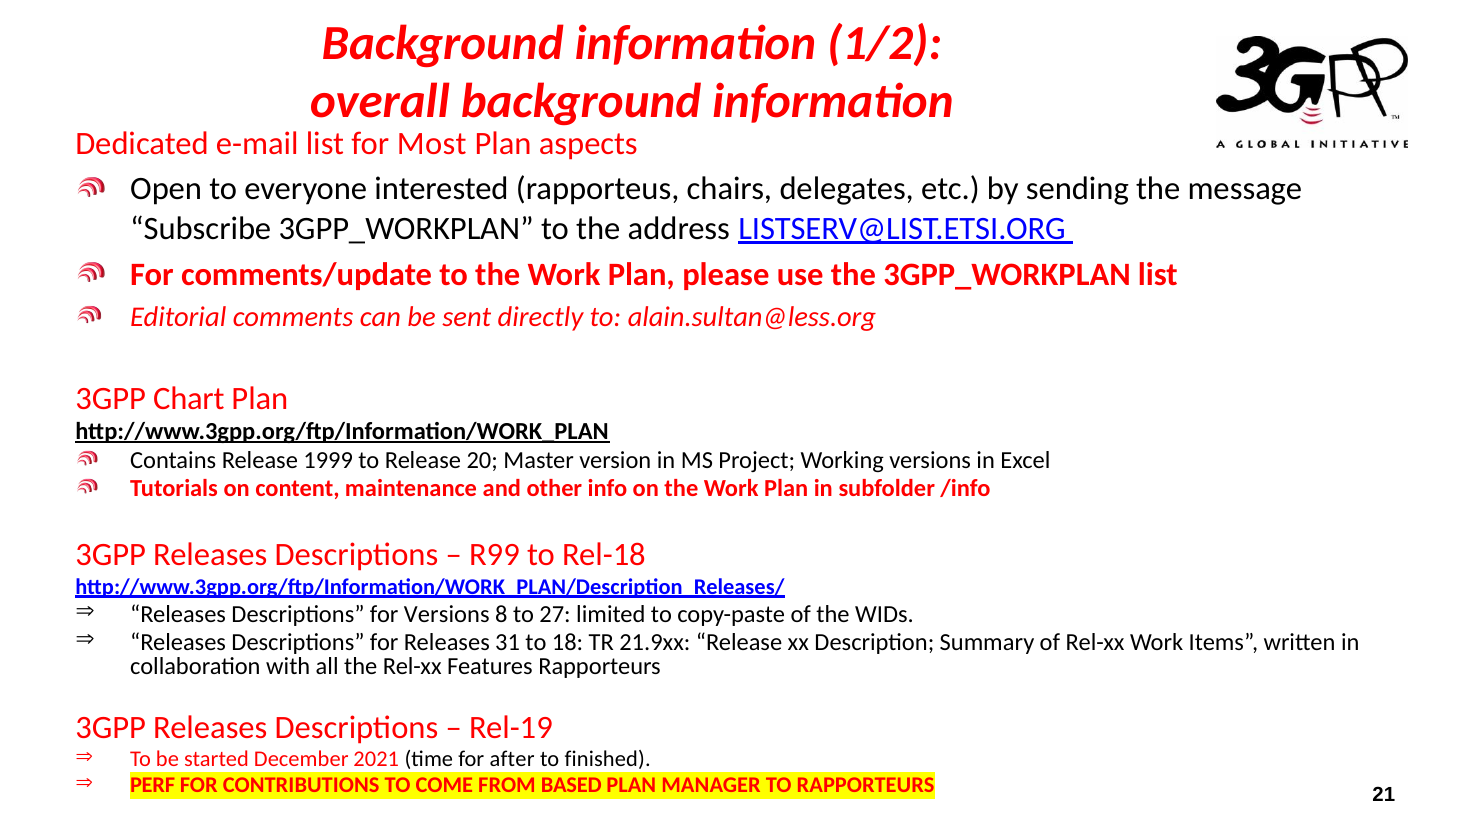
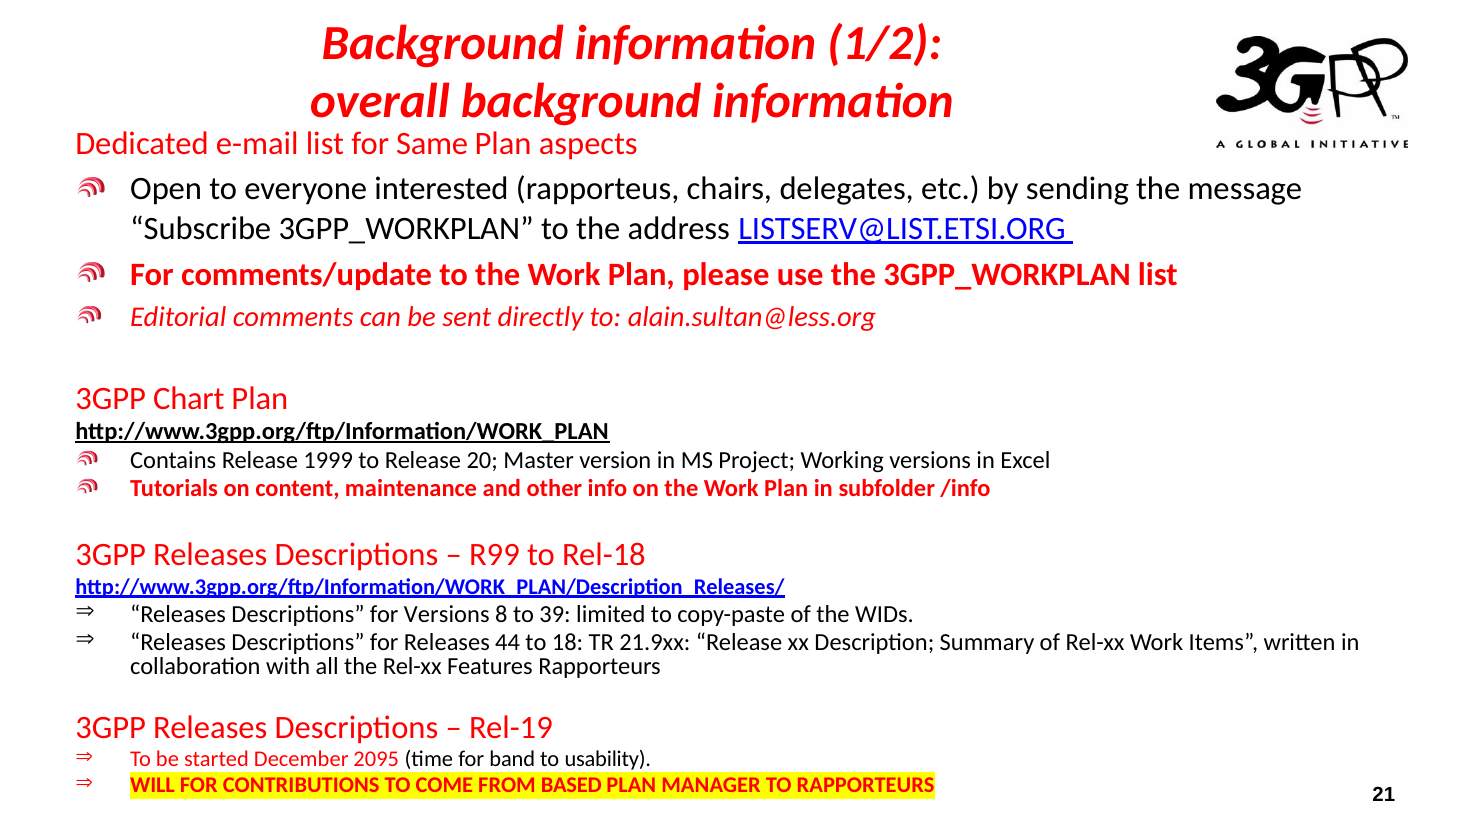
Most: Most -> Same (432, 144)
27: 27 -> 39 (555, 615)
31: 31 -> 44 (508, 643)
2021: 2021 -> 2095 (376, 760)
after: after -> band (512, 760)
finished: finished -> usability (608, 760)
PERF: PERF -> WILL (153, 786)
